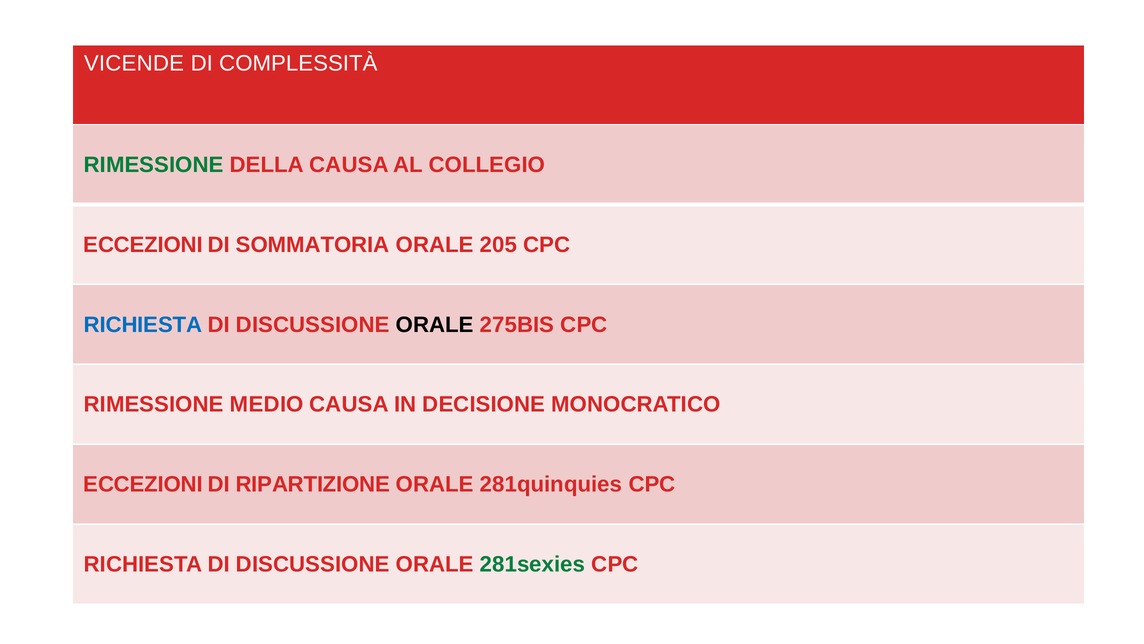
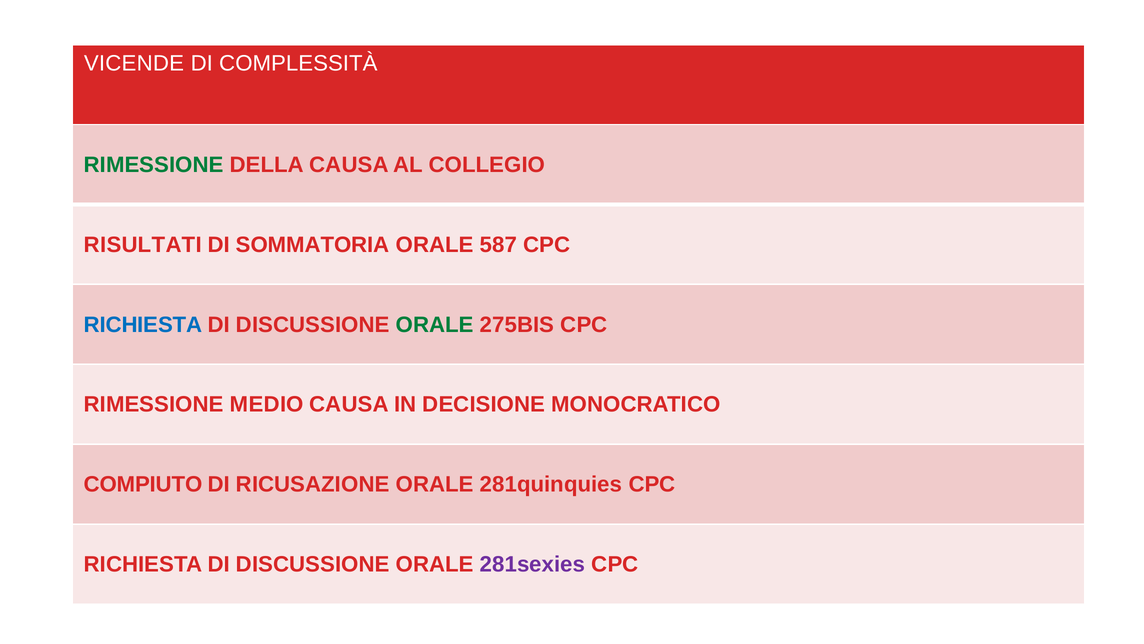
ECCEZIONI: ECCEZIONI -> RISULTATI (143, 245)
205: 205 -> 587 (499, 245)
ORALE colour: black -> green (435, 324)
ECCEZIONI: ECCEZIONI -> COMPIUTO (143, 484)
RIPARTIZIONE: RIPARTIZIONE -> RICUSAZIONE (313, 484)
281sexies colour: green -> purple (533, 564)
